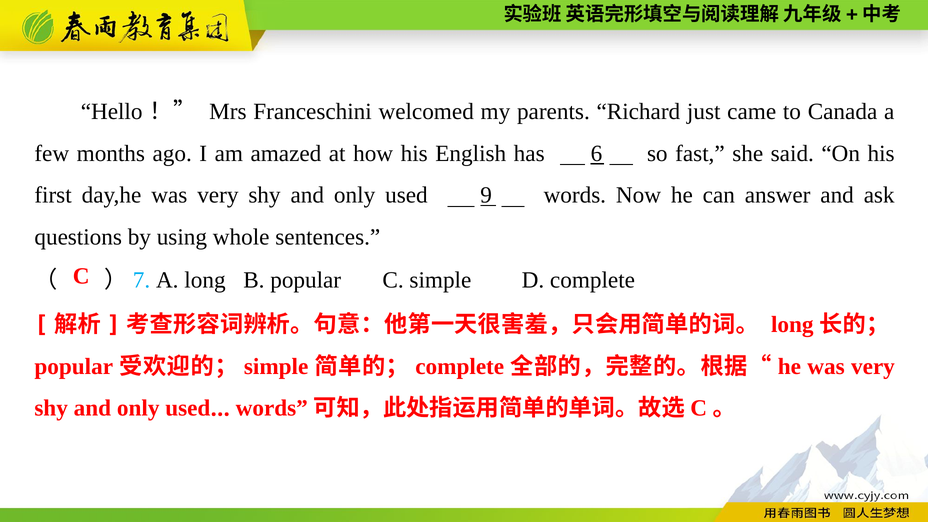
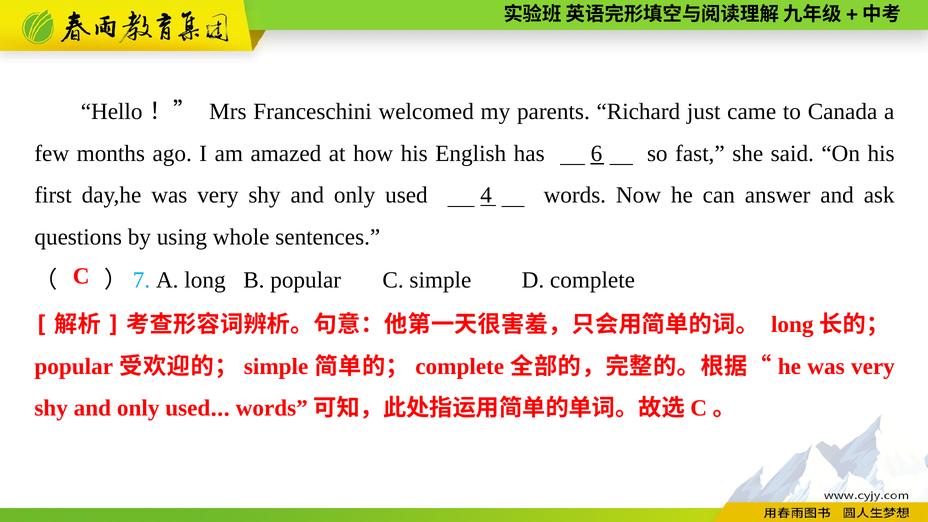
9: 9 -> 4 (486, 195)
